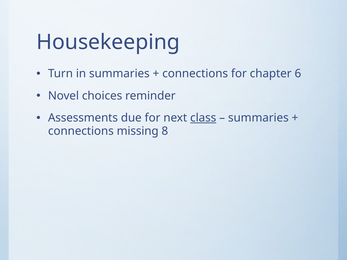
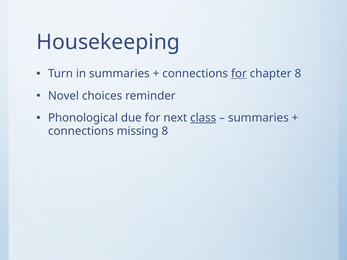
for underline: none -> present (239, 74)
chapter 6: 6 -> 8 (298, 74)
Assessments: Assessments -> Phonological (83, 118)
